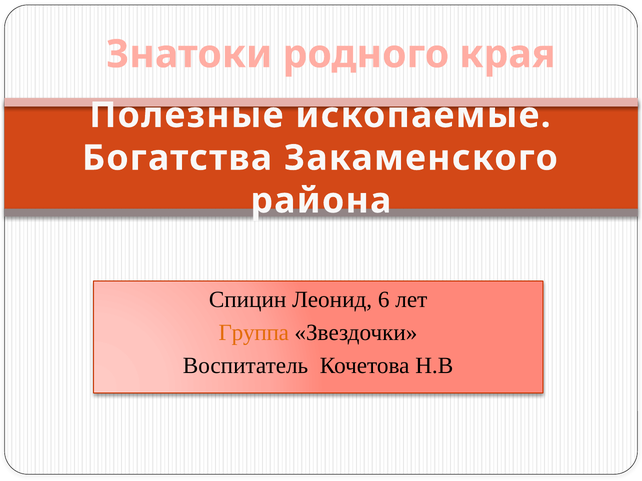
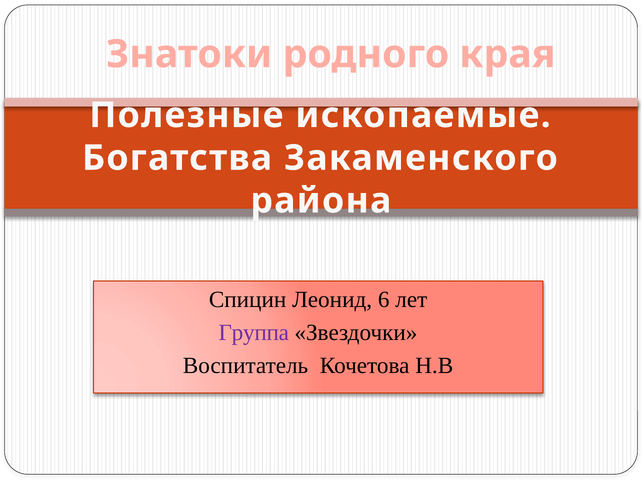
Группа colour: orange -> purple (254, 333)
